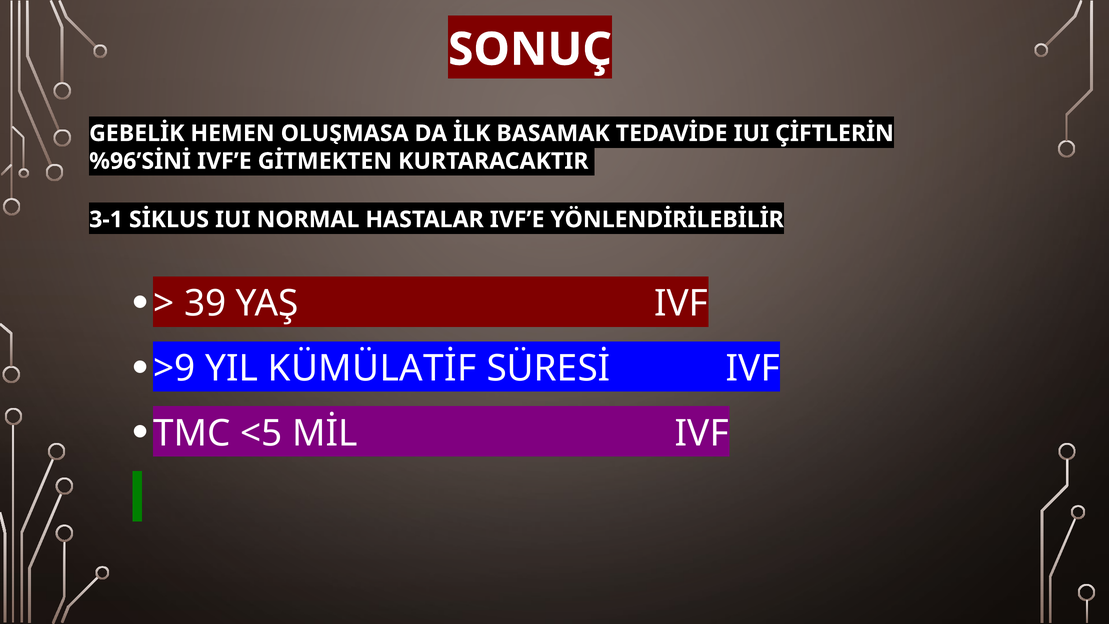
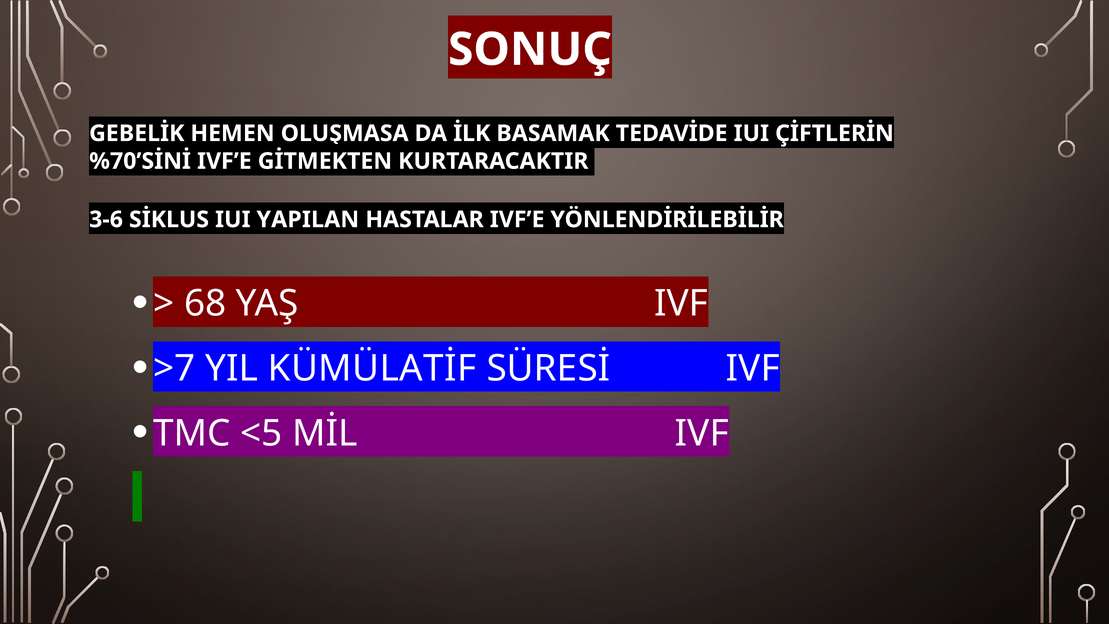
%96’SİNİ: %96’SİNİ -> %70’SİNİ (140, 161)
3-1: 3-1 -> 3-6 (106, 219)
NORMAL: NORMAL -> YAPILAN (308, 219)
39: 39 -> 68 (205, 304)
>9: >9 -> >7 (174, 369)
